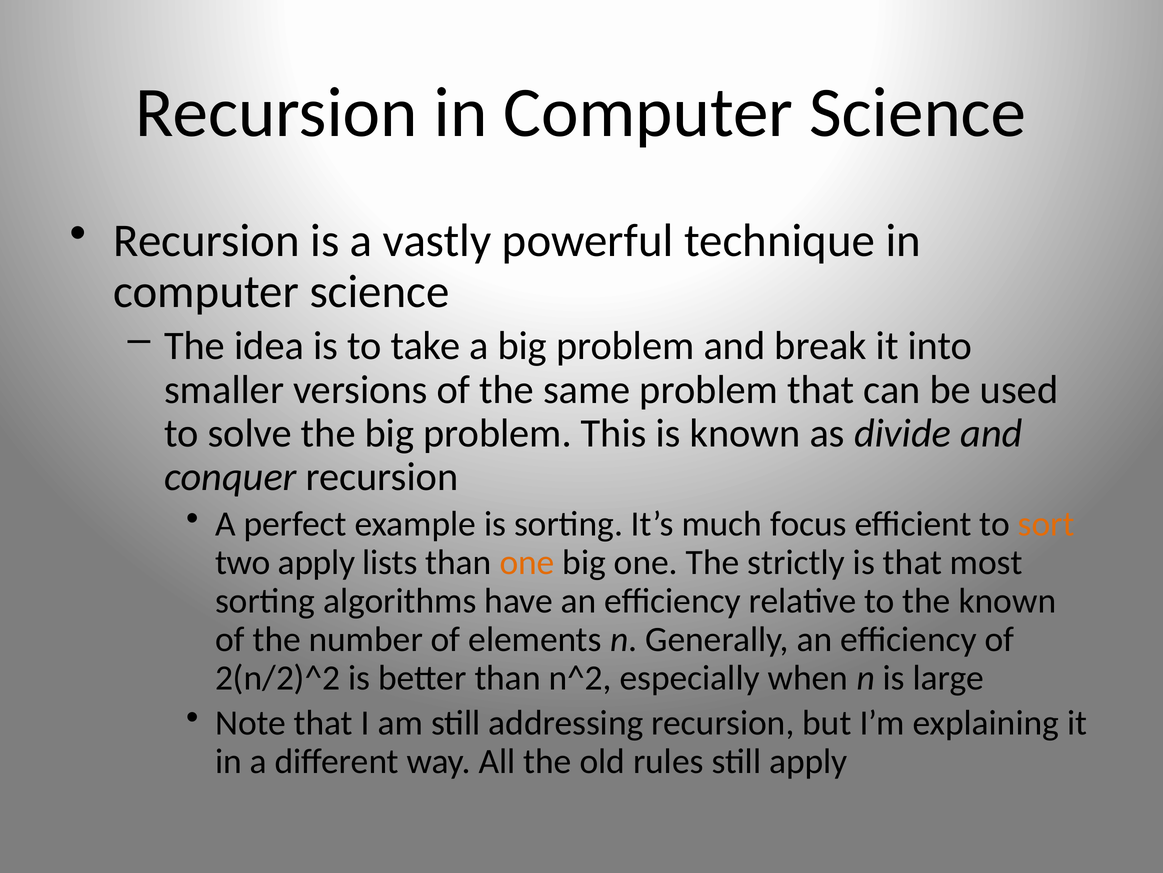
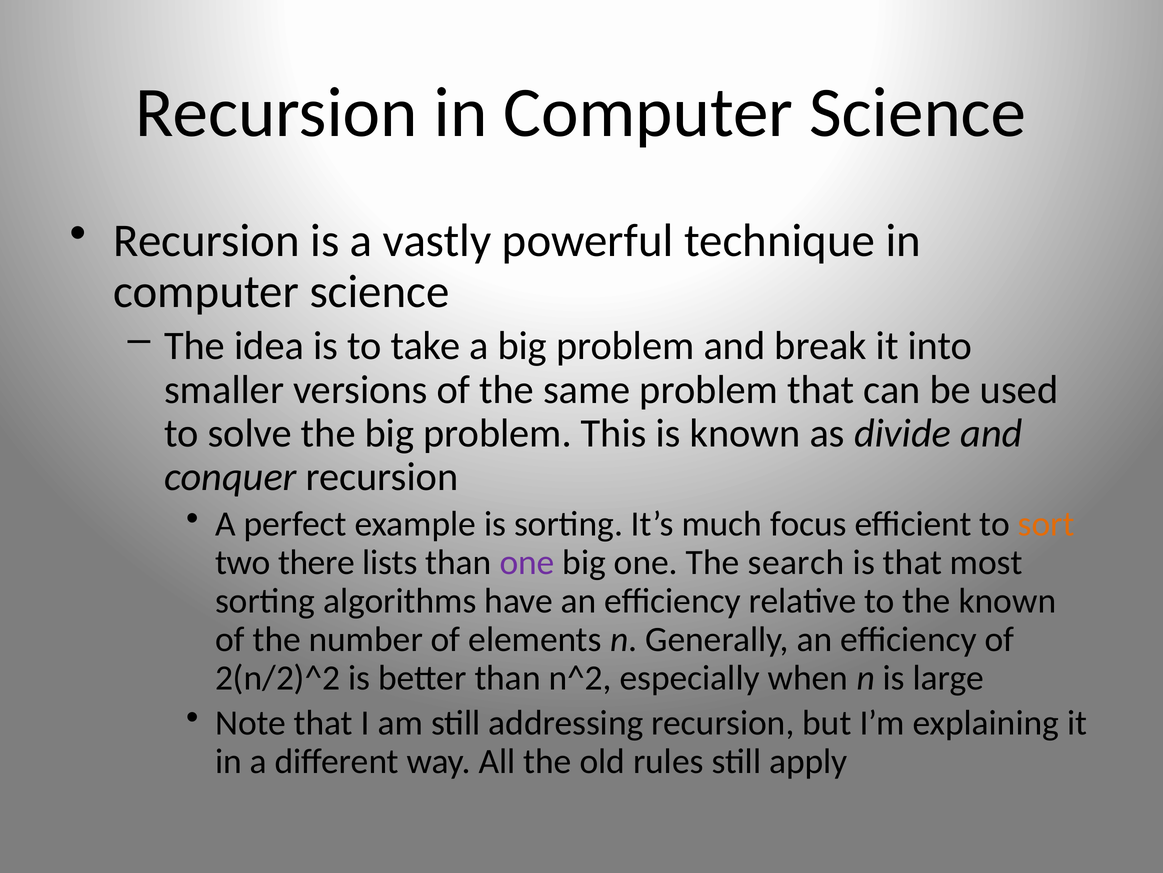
two apply: apply -> there (317, 562)
one colour: orange -> purple (527, 562)
strictly: strictly -> search (796, 562)
